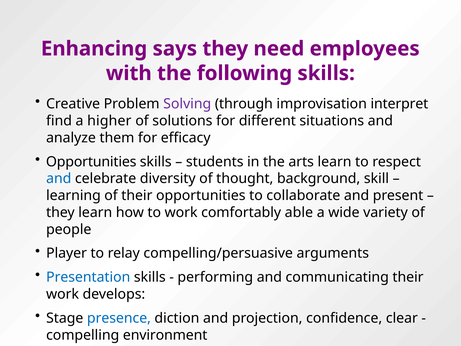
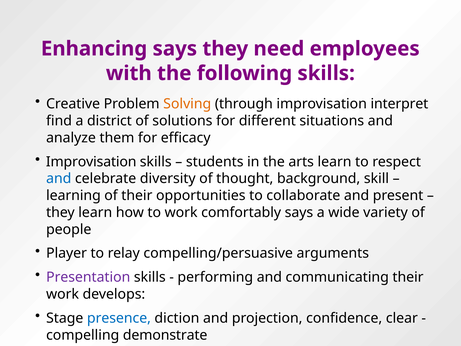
Solving colour: purple -> orange (187, 104)
higher: higher -> district (109, 121)
Opportunities: Opportunities -> Improvisation (91, 162)
comfortably able: able -> says (299, 212)
Presentation colour: blue -> purple (88, 277)
environment: environment -> demonstrate (165, 335)
